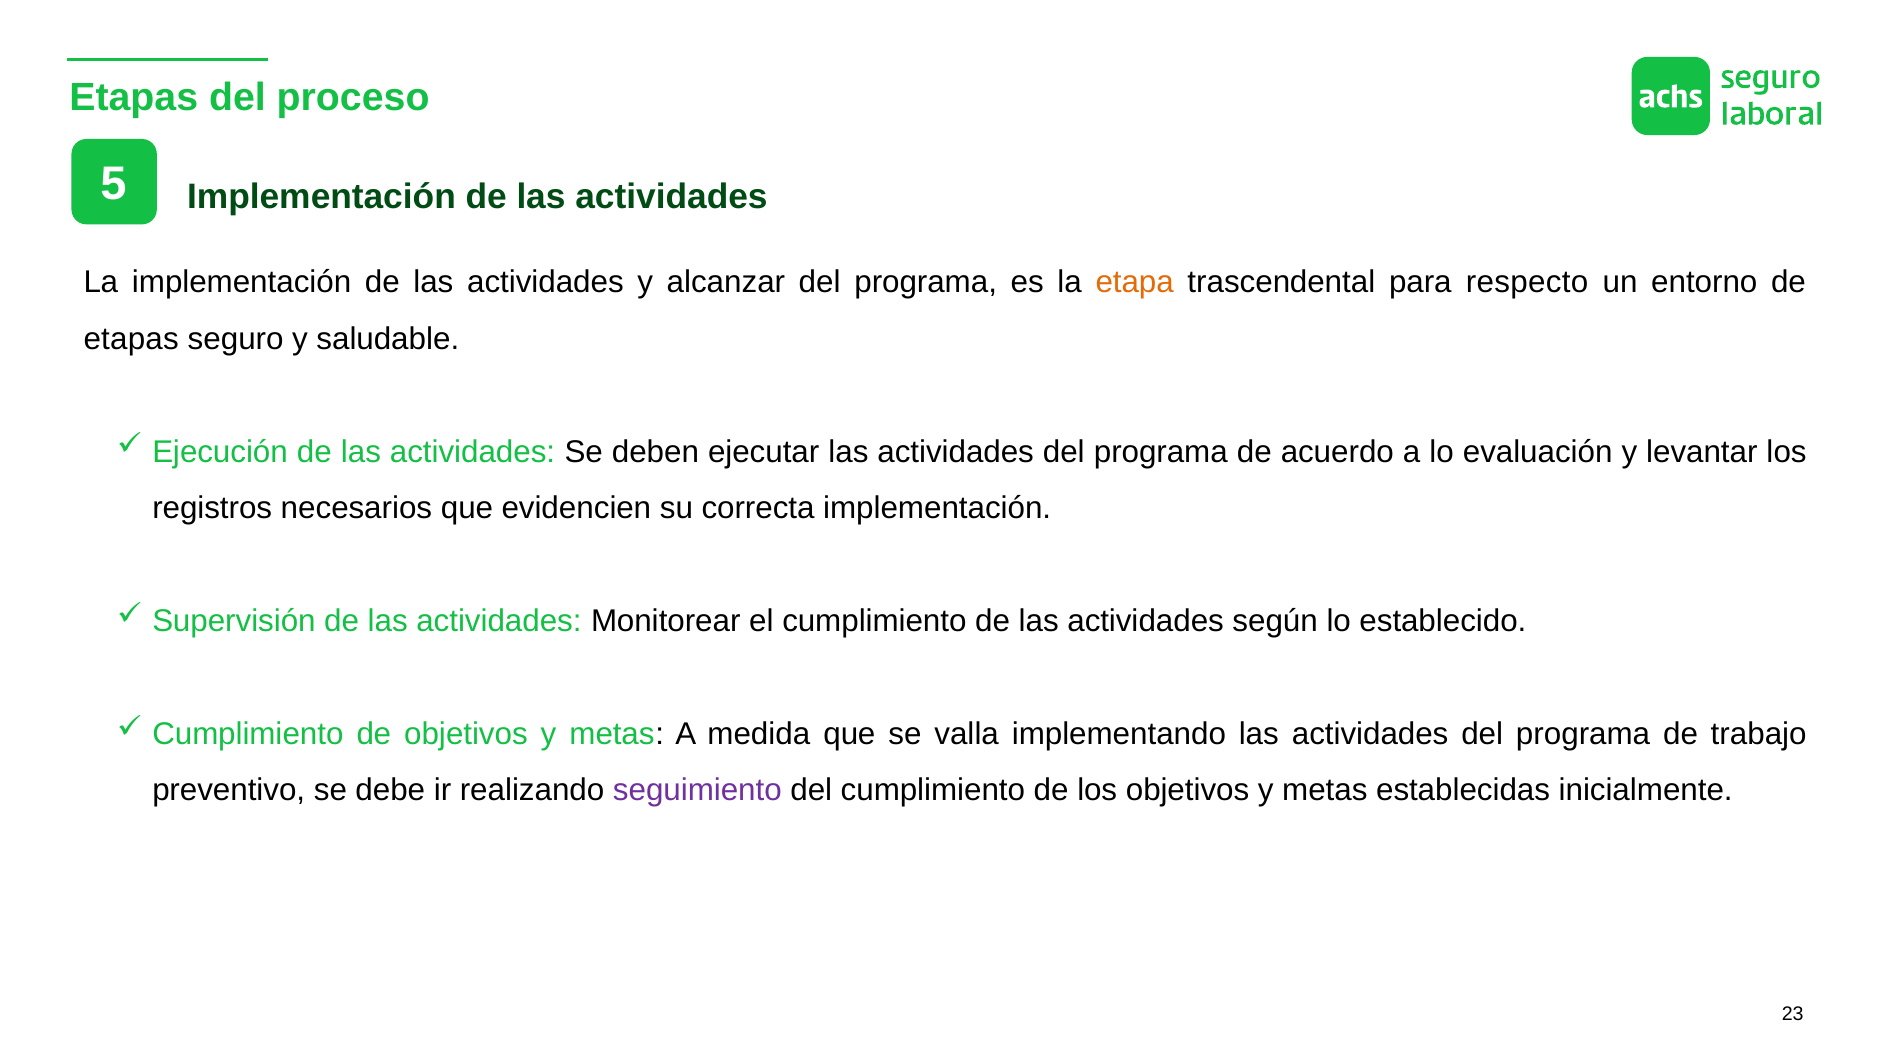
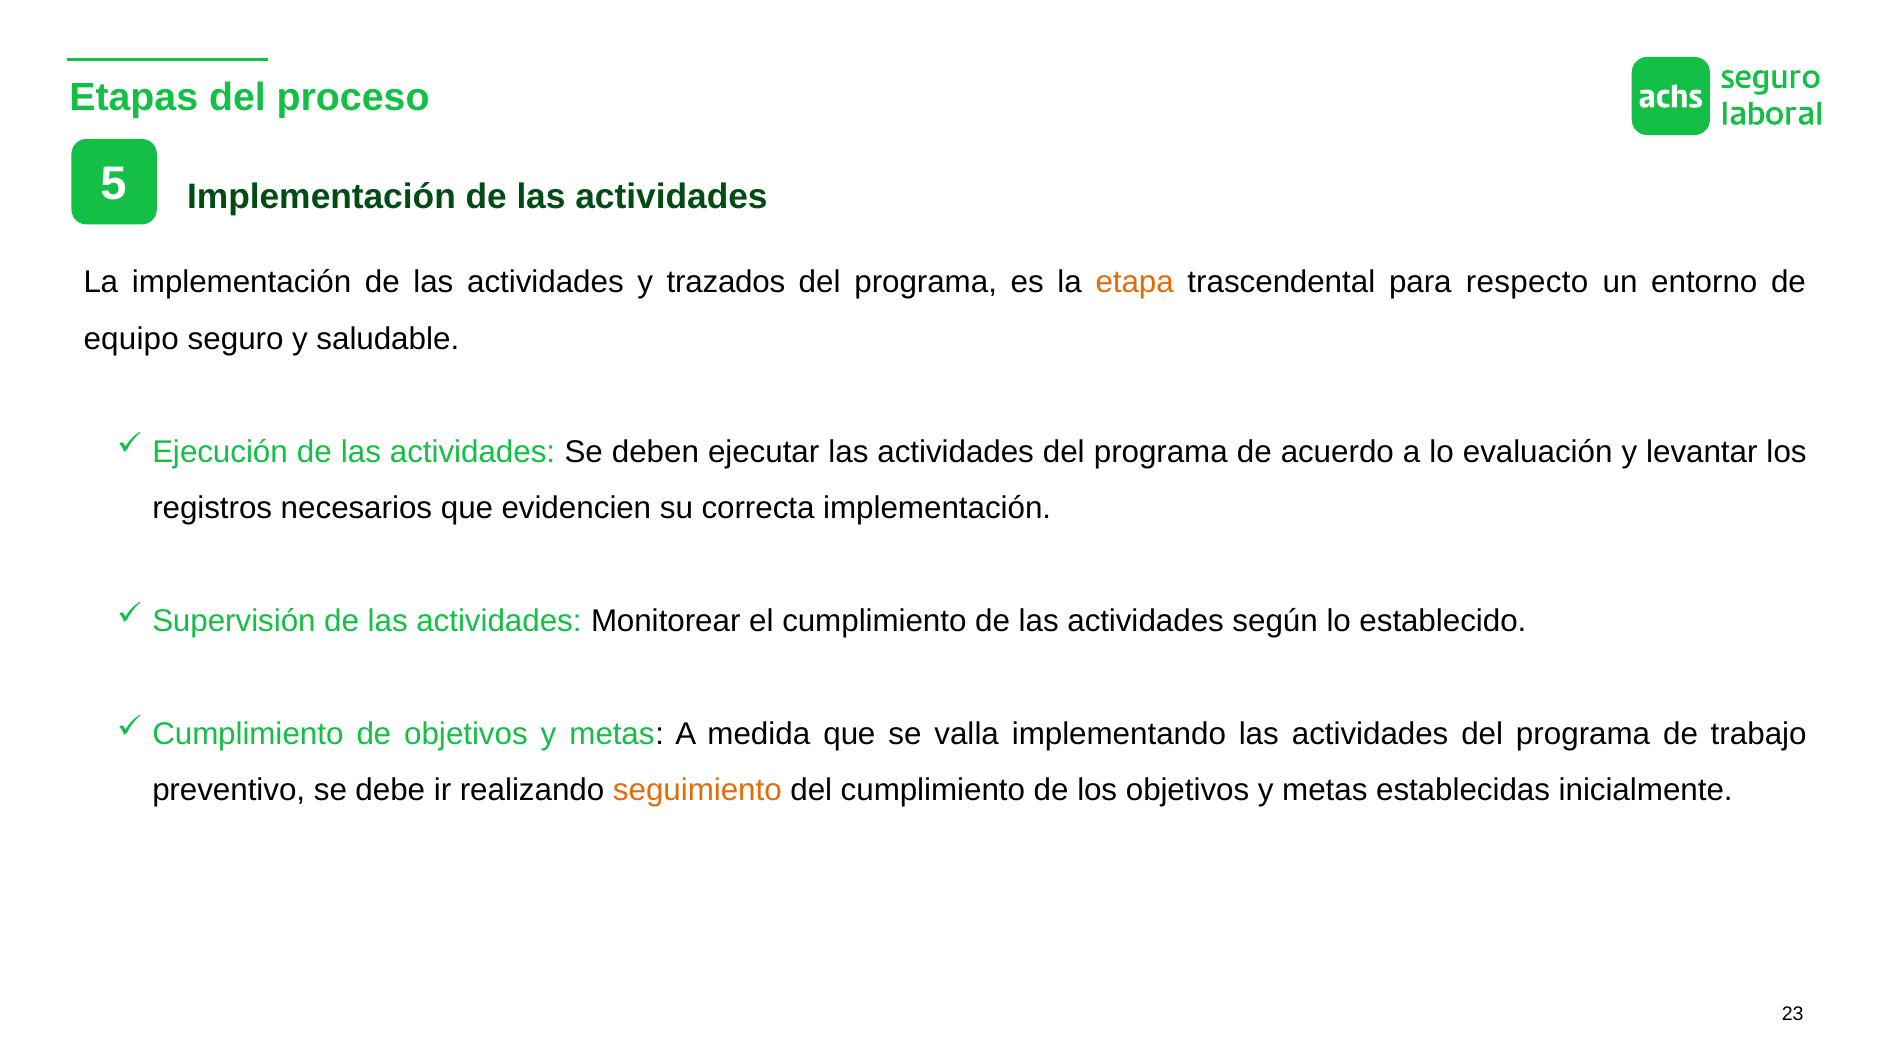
alcanzar: alcanzar -> trazados (726, 282)
etapas: etapas -> equipo (131, 339)
seguimiento colour: purple -> orange (697, 790)
